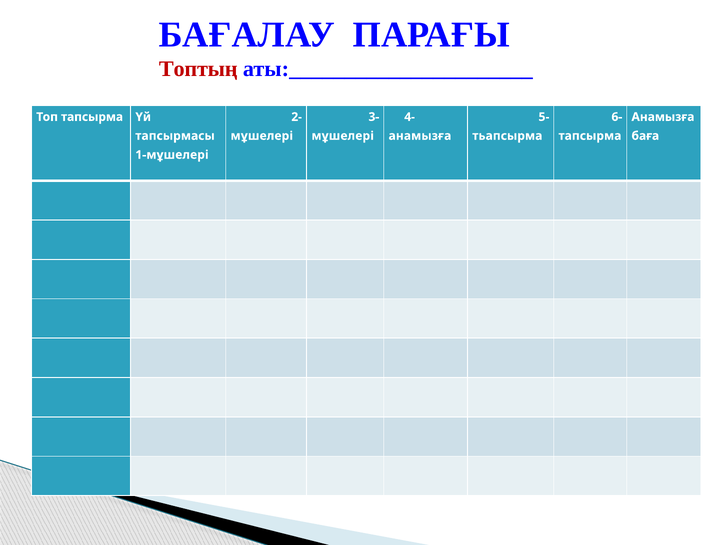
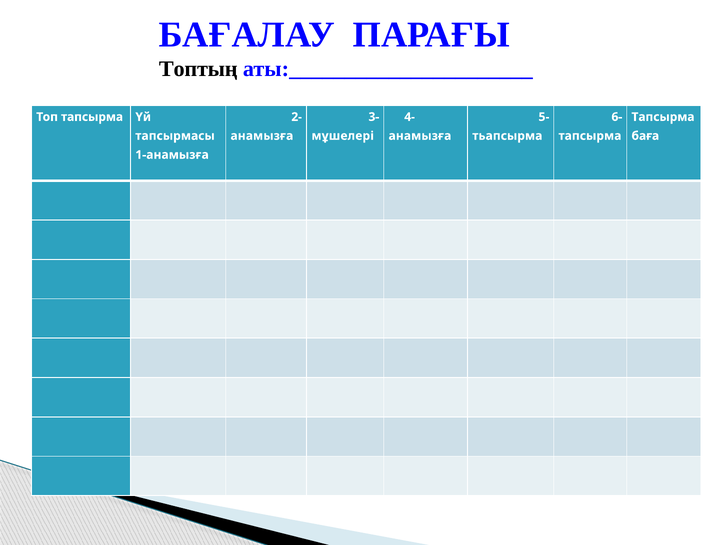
Топтың colour: red -> black (198, 69)
Анамызға: Анамызға -> Тапсырма (663, 117)
мұшелері: мұшелері -> анамызға (262, 136)
1-мұшелері: 1-мұшелері -> 1-анамызға (172, 155)
